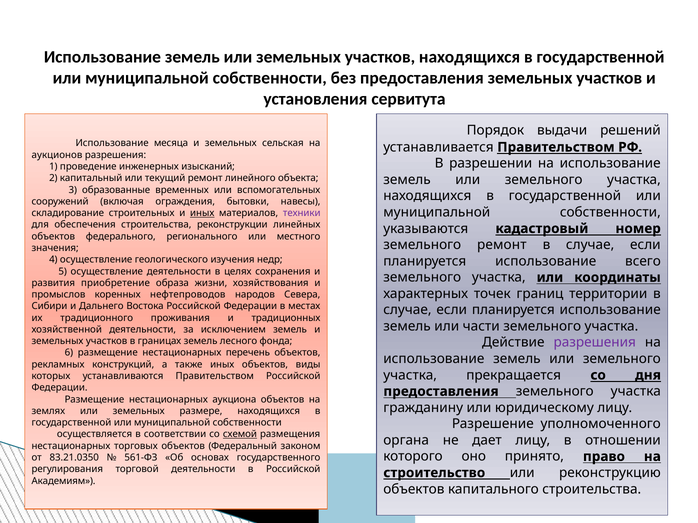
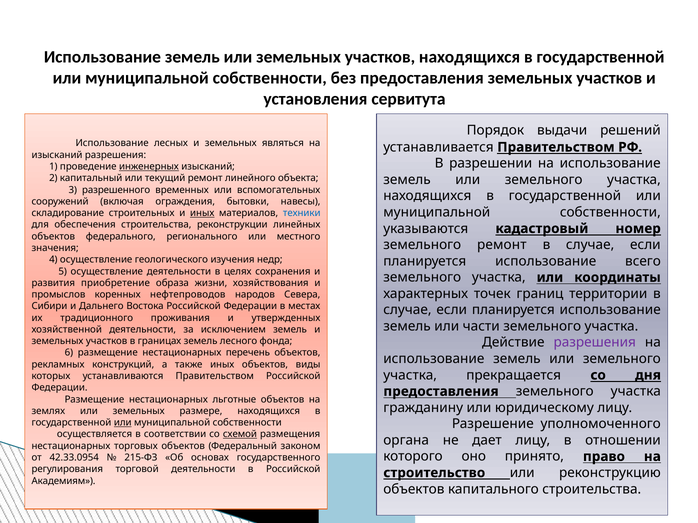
месяца: месяца -> лесных (171, 143)
сельская: сельская -> являться (283, 143)
аукционов: аукционов -> изысканий (57, 155)
инженерных underline: none -> present (149, 167)
образованные: образованные -> разрешенного (116, 190)
техники colour: purple -> blue (302, 213)
традиционных: традиционных -> утвержденных (286, 318)
аукциона: аукциона -> льготные (234, 400)
или underline: none -> present (123, 423)
83.21.0350: 83.21.0350 -> 42.33.0954 (74, 458)
561-ФЗ: 561-ФЗ -> 215-ФЗ (141, 458)
